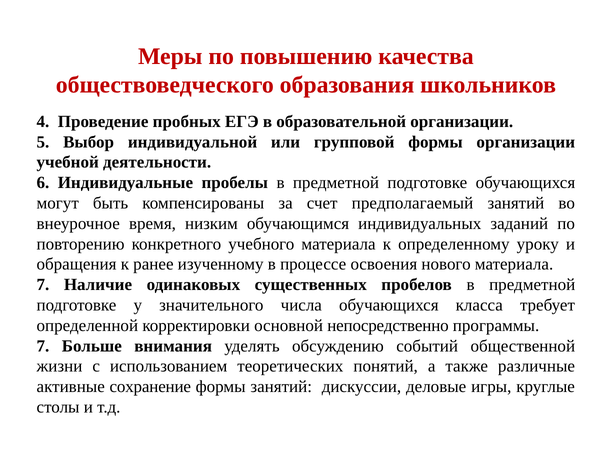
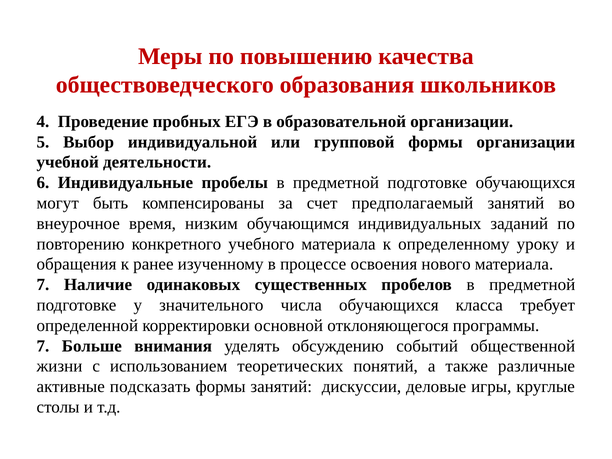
непосредственно: непосредственно -> отклоняющегося (388, 326)
сохранение: сохранение -> подсказать (150, 387)
